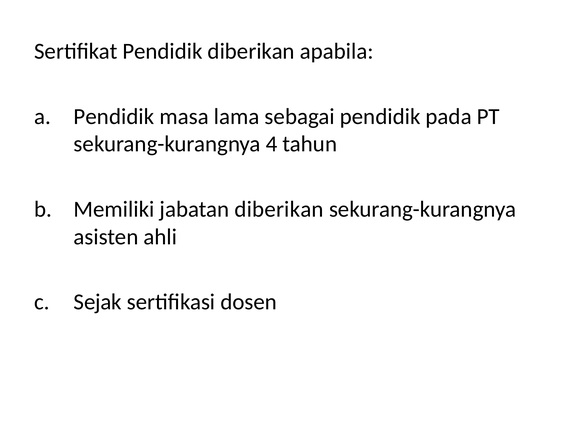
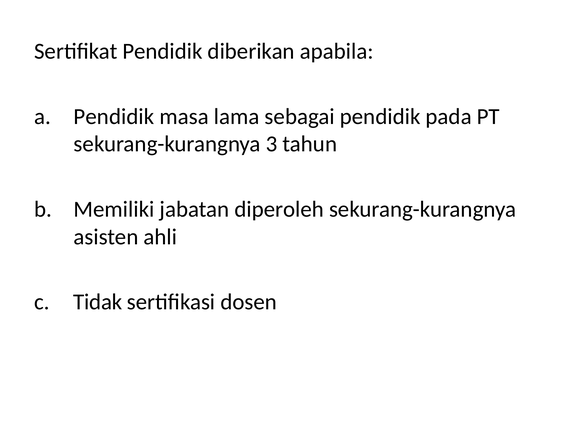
4: 4 -> 3 (272, 144)
jabatan diberikan: diberikan -> diperoleh (279, 209)
Sejak: Sejak -> Tidak (98, 302)
